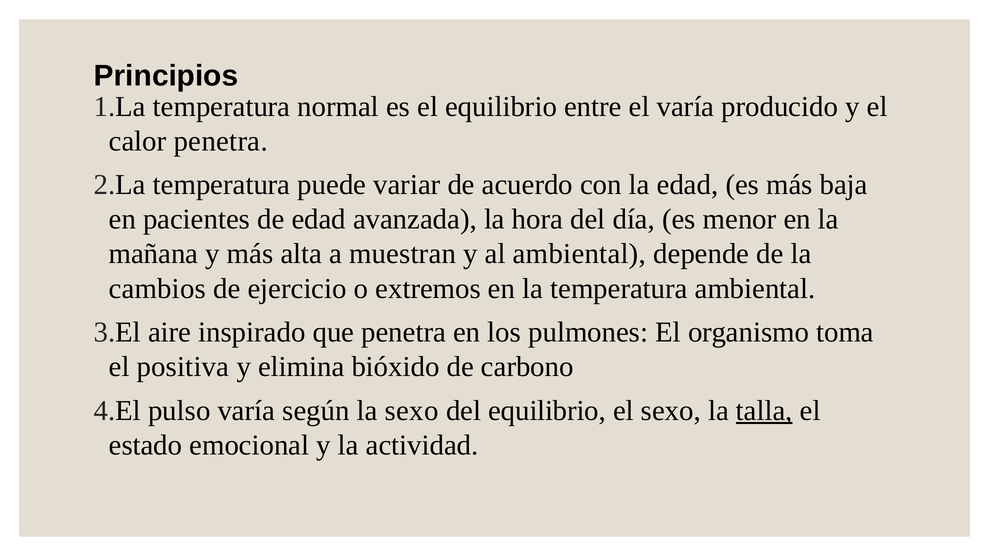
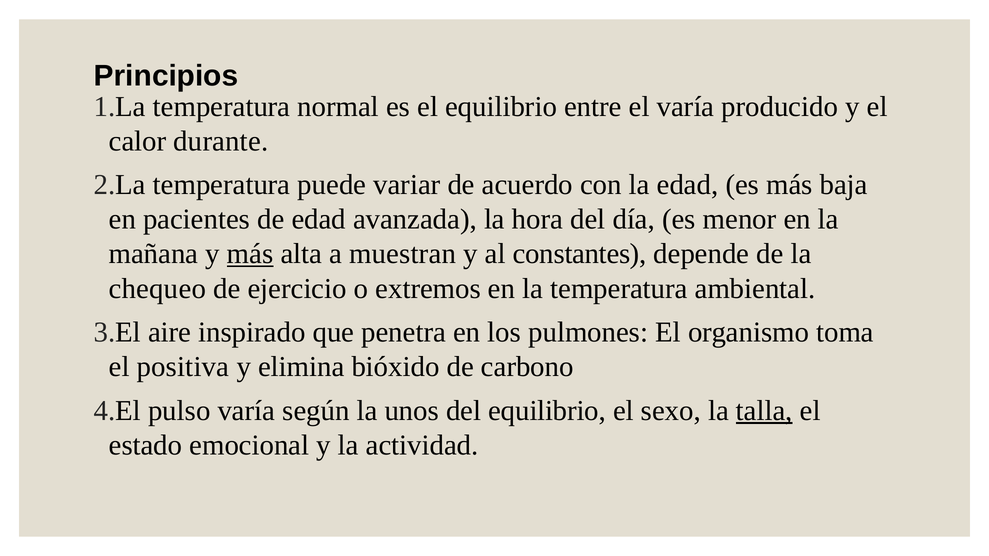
calor penetra: penetra -> durante (221, 141)
más underline: none -> present (250, 254)
al ambiental: ambiental -> constantes (580, 254)
cambios: cambios -> chequeo (157, 289)
la sexo: sexo -> unos (412, 411)
